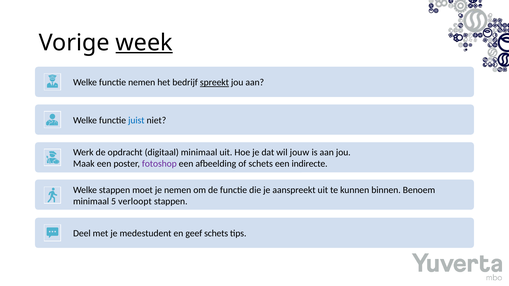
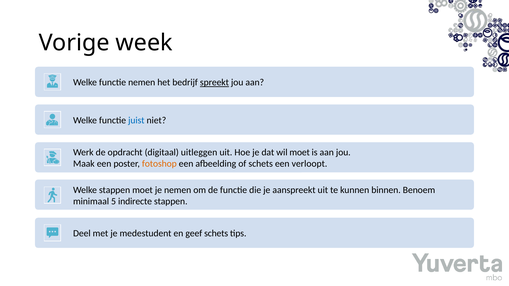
week underline: present -> none (144, 43)
digitaal minimaal: minimaal -> uitleggen (199, 152)
wil jouw: jouw -> moet (300, 152)
fotoshop colour: purple -> orange (159, 164)
indirecte: indirecte -> verloopt (309, 164)
verloopt: verloopt -> indirecte (135, 202)
